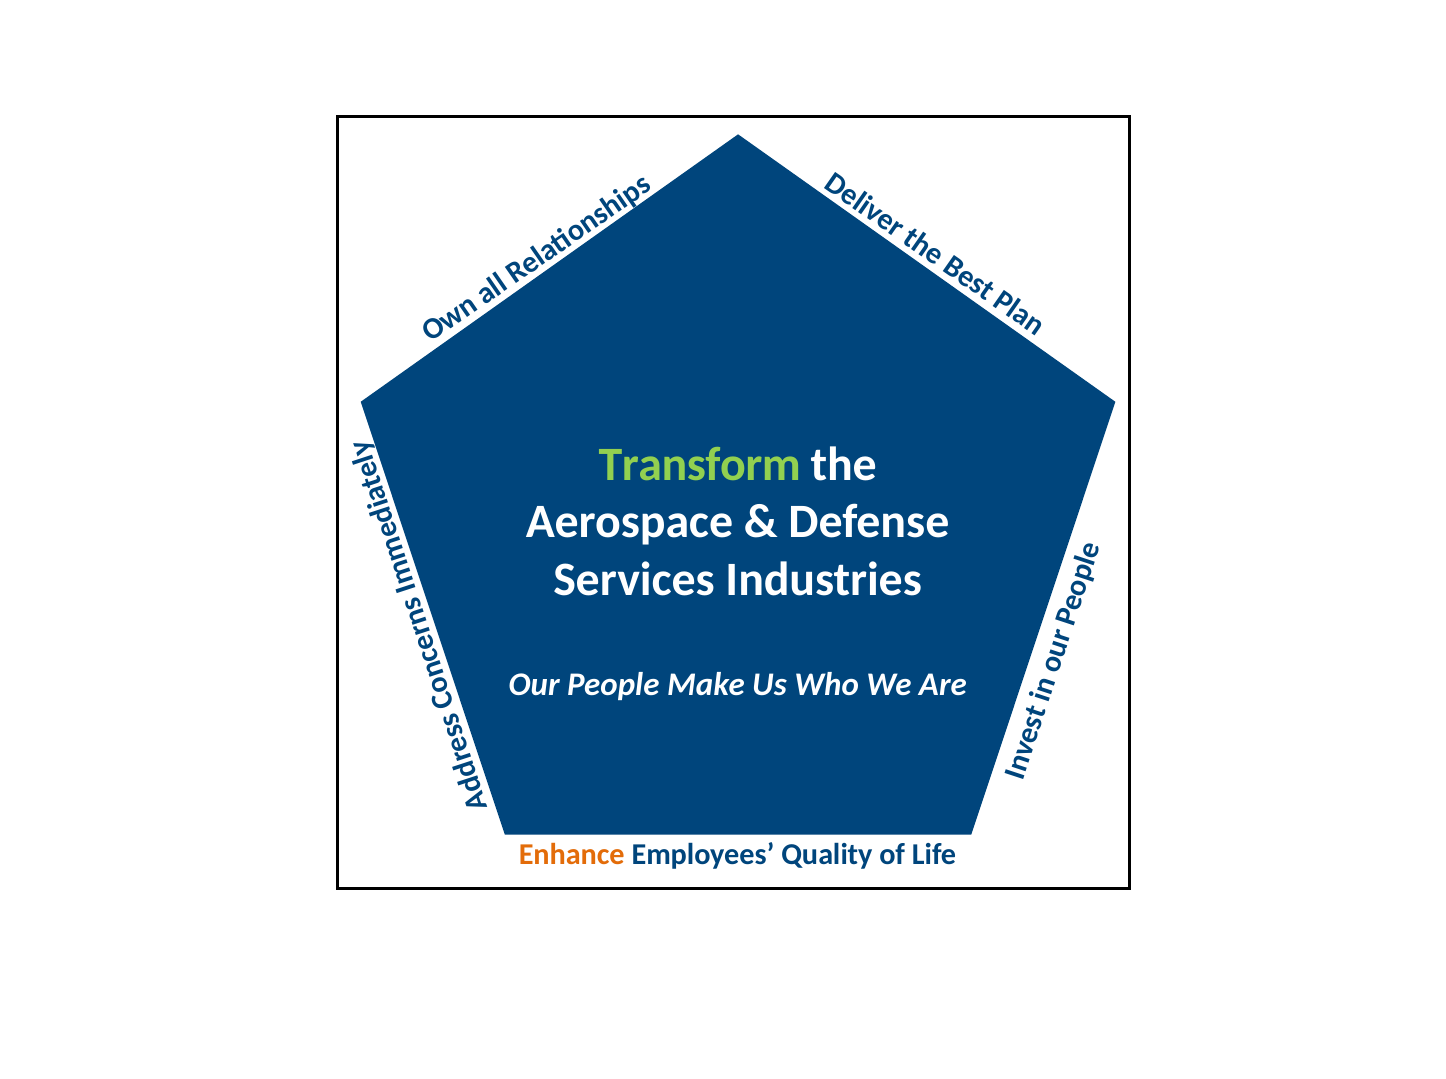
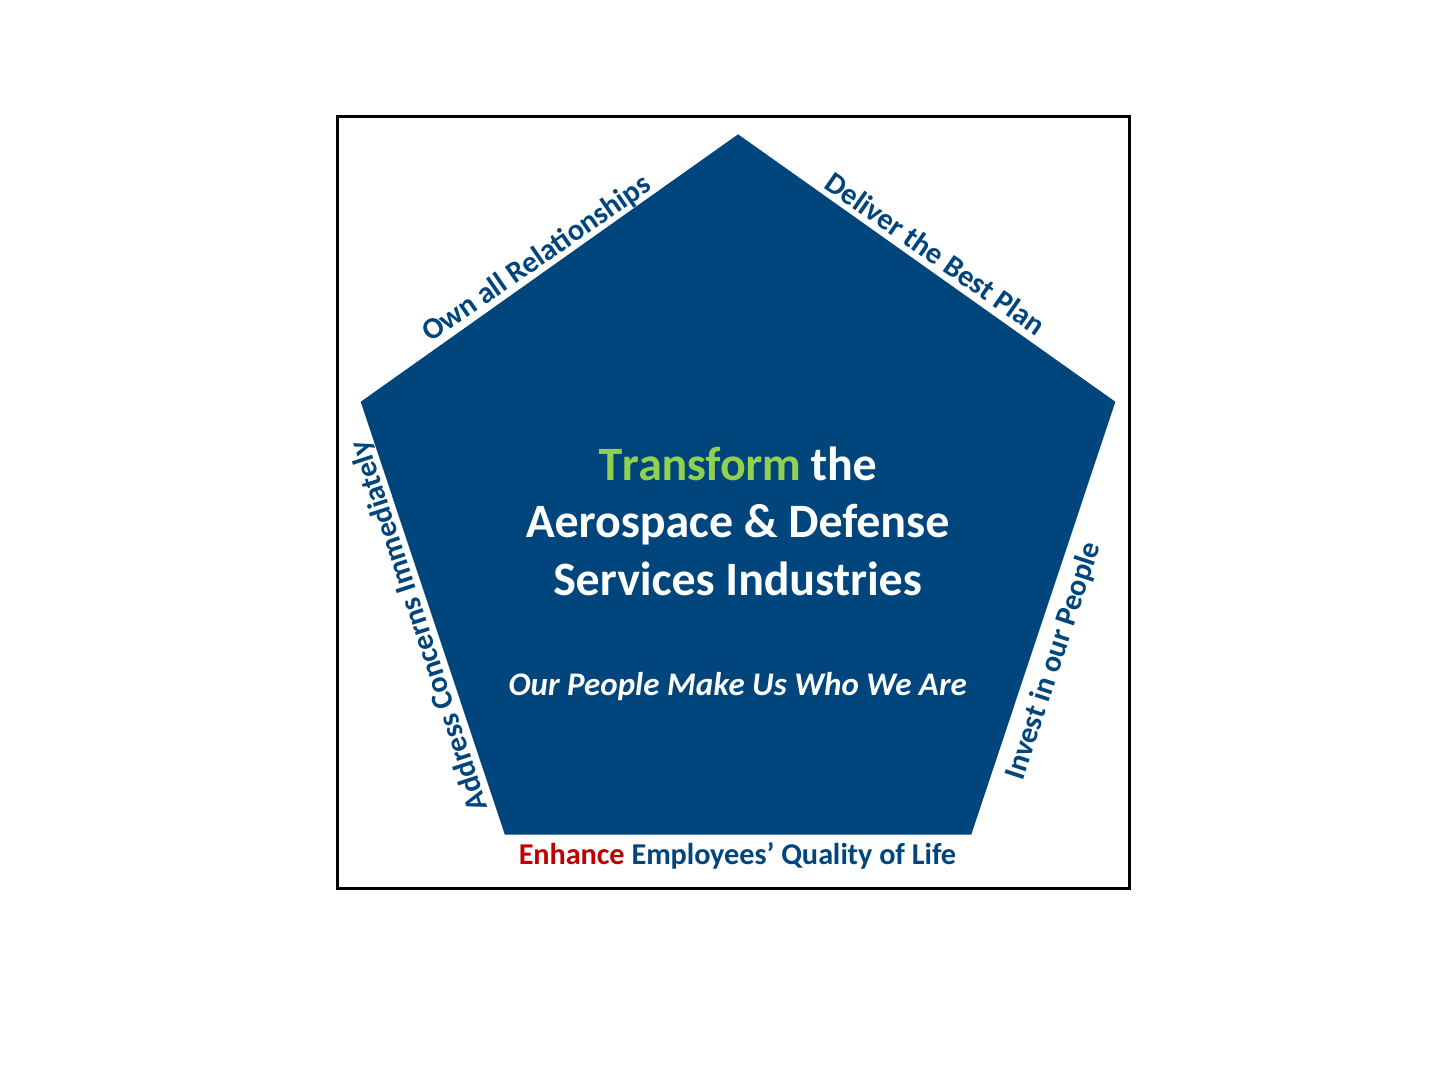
Enhance colour: orange -> red (572, 855)
